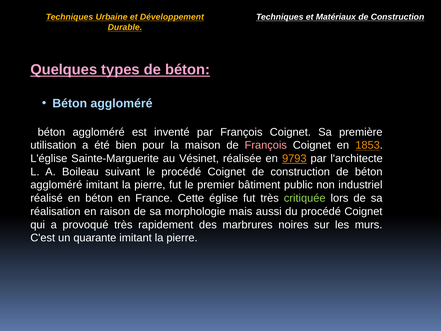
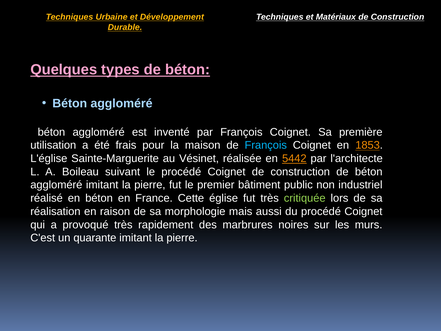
bien: bien -> frais (126, 145)
François colour: pink -> light blue (266, 145)
9793: 9793 -> 5442 (294, 158)
